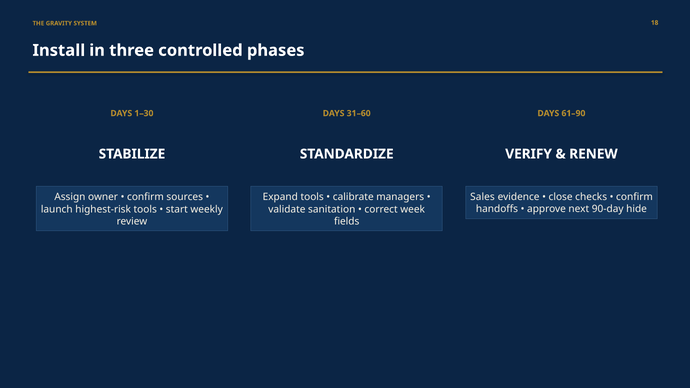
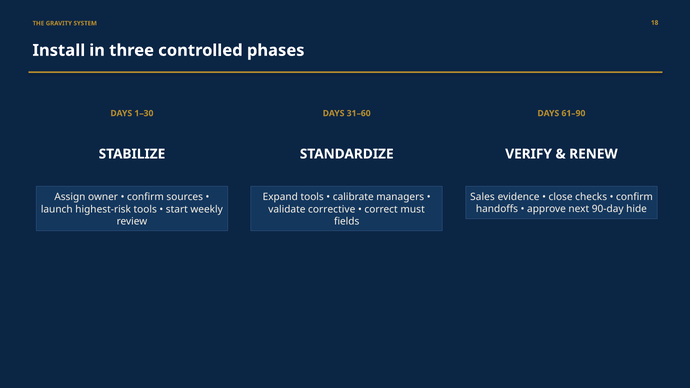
sanitation: sanitation -> corrective (332, 209)
week: week -> must (413, 209)
